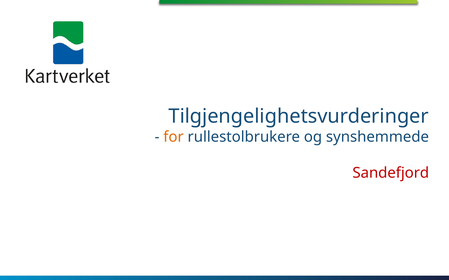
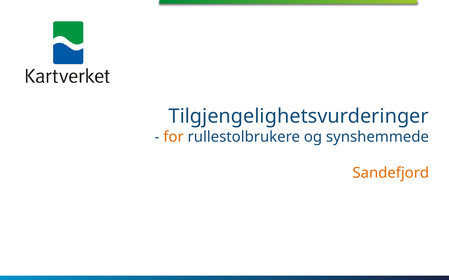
Sandefjord colour: red -> orange (391, 173)
